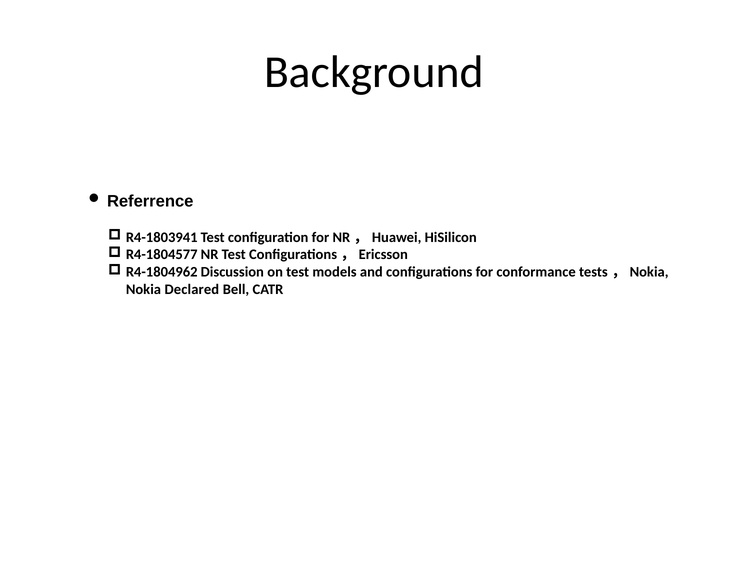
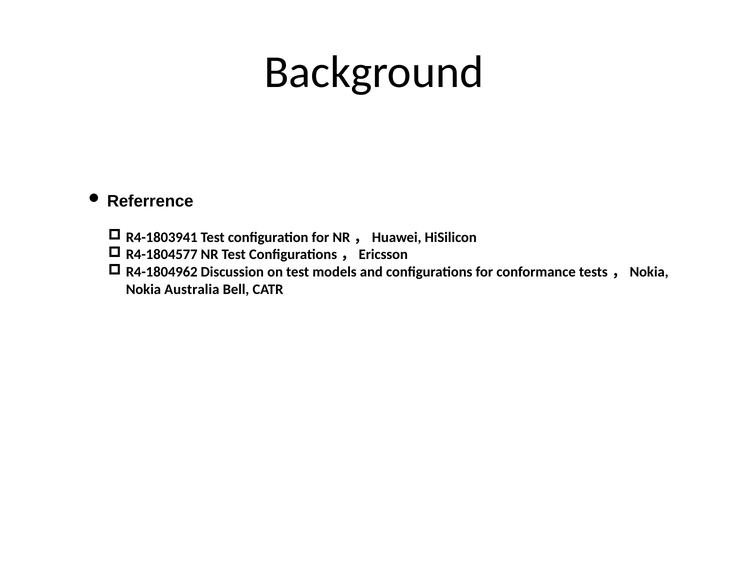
Declared: Declared -> Australia (192, 290)
